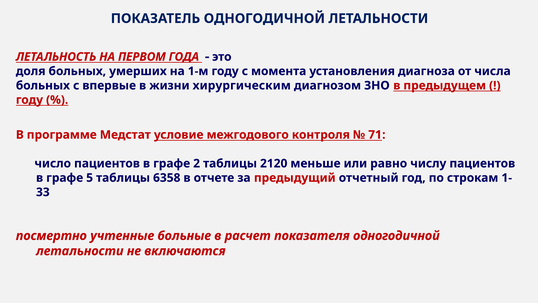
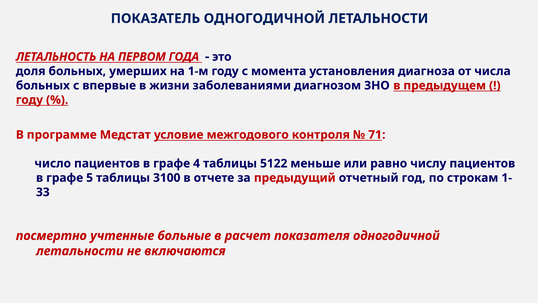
хирургическим: хирургическим -> заболеваниями (242, 85)
2: 2 -> 4 (197, 163)
2120: 2120 -> 5122 (274, 163)
6358: 6358 -> 3100 (167, 178)
